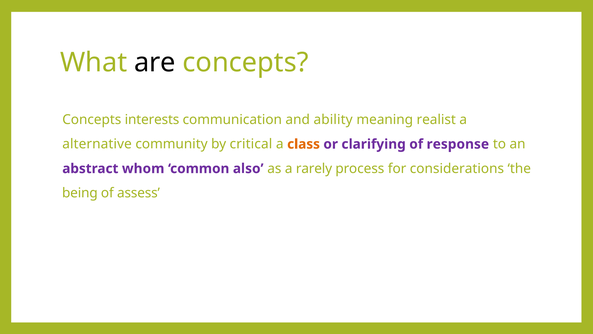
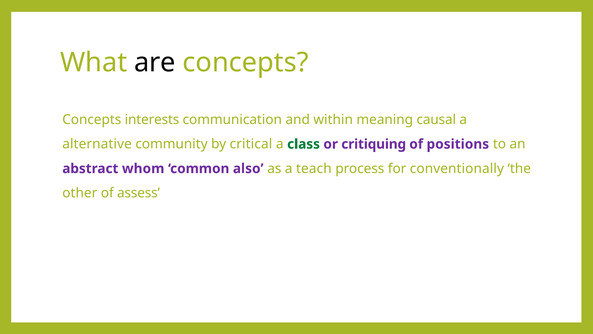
ability: ability -> within (333, 120)
realist: realist -> causal (436, 120)
class colour: orange -> green (304, 144)
clarifying: clarifying -> critiquing (374, 144)
response: response -> positions (458, 144)
rarely: rarely -> teach (314, 168)
considerations: considerations -> conventionally (457, 168)
being: being -> other (80, 193)
